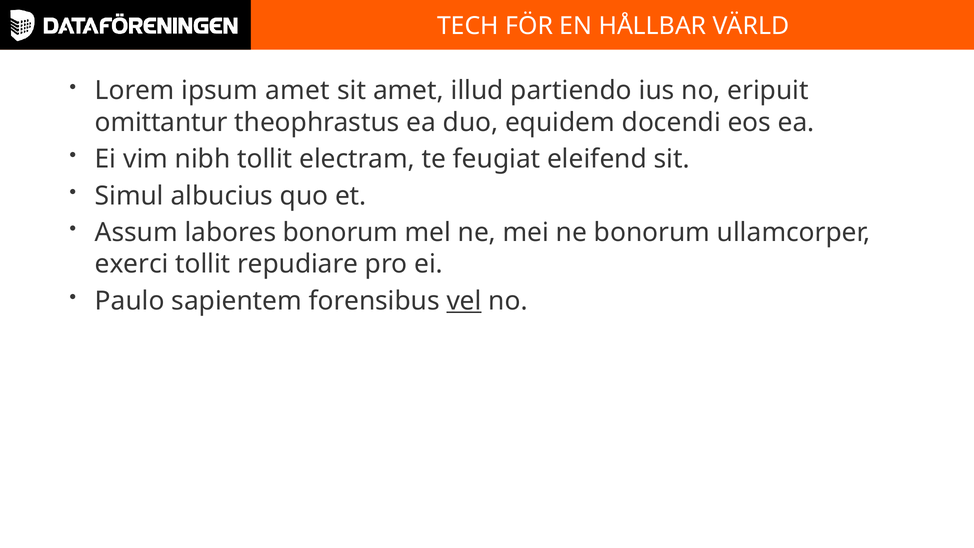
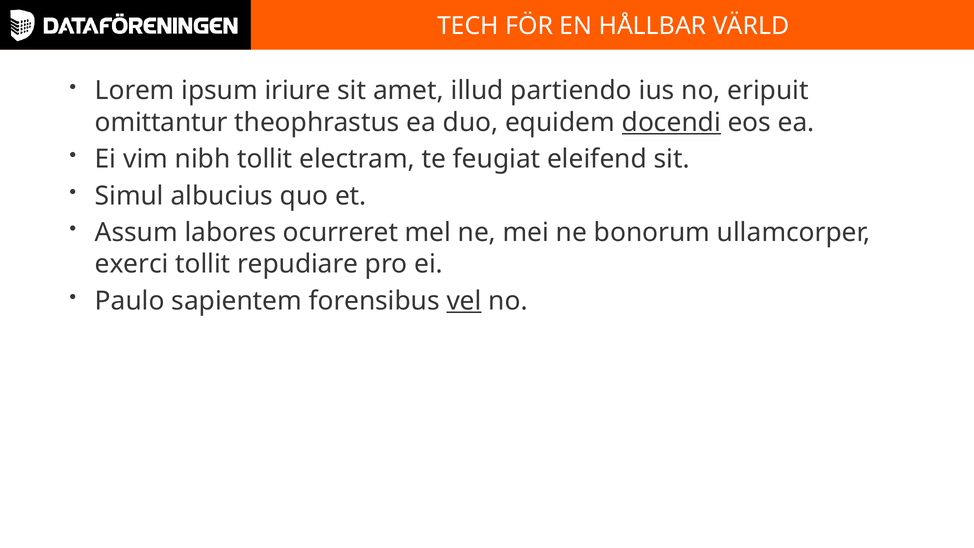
ipsum amet: amet -> iriure (298, 91)
docendi underline: none -> present (671, 122)
labores bonorum: bonorum -> ocurreret (341, 233)
